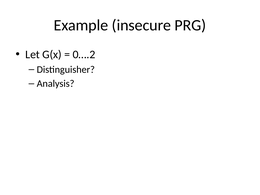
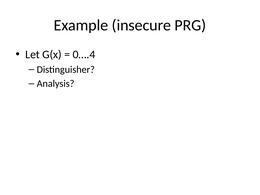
0….2: 0….2 -> 0….4 (84, 55)
